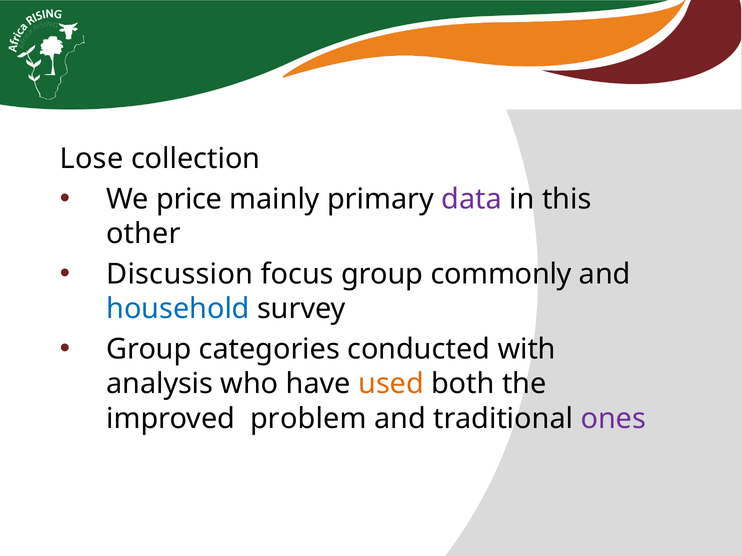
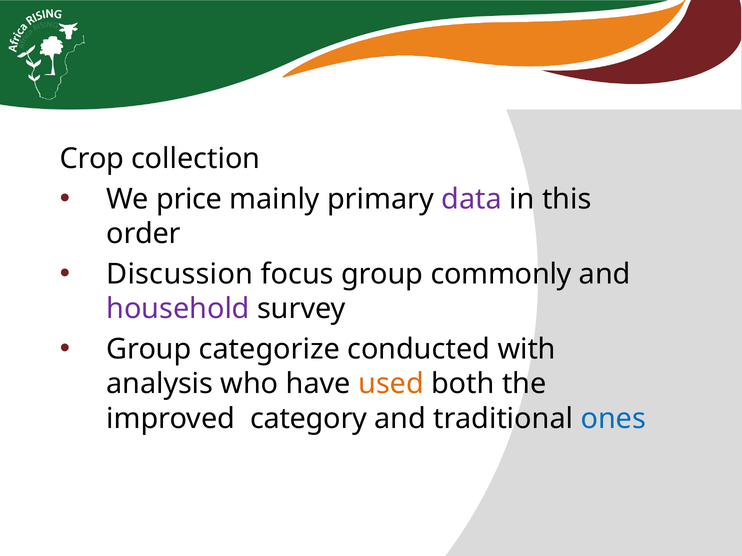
Lose: Lose -> Crop (92, 159)
other: other -> order (144, 234)
household colour: blue -> purple (178, 309)
categories: categories -> categorize (269, 350)
problem: problem -> category (309, 419)
ones colour: purple -> blue (613, 419)
